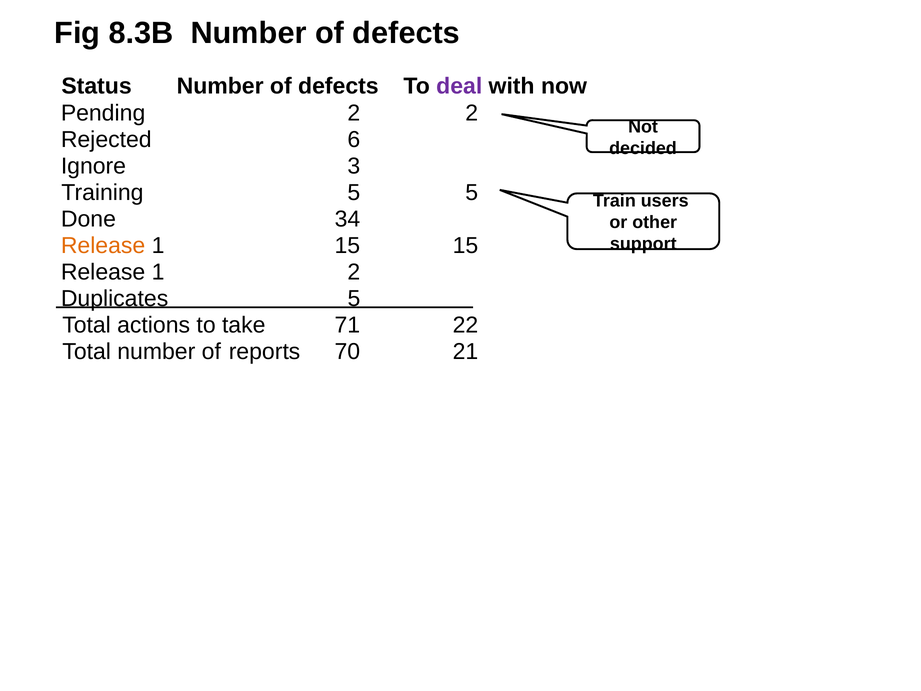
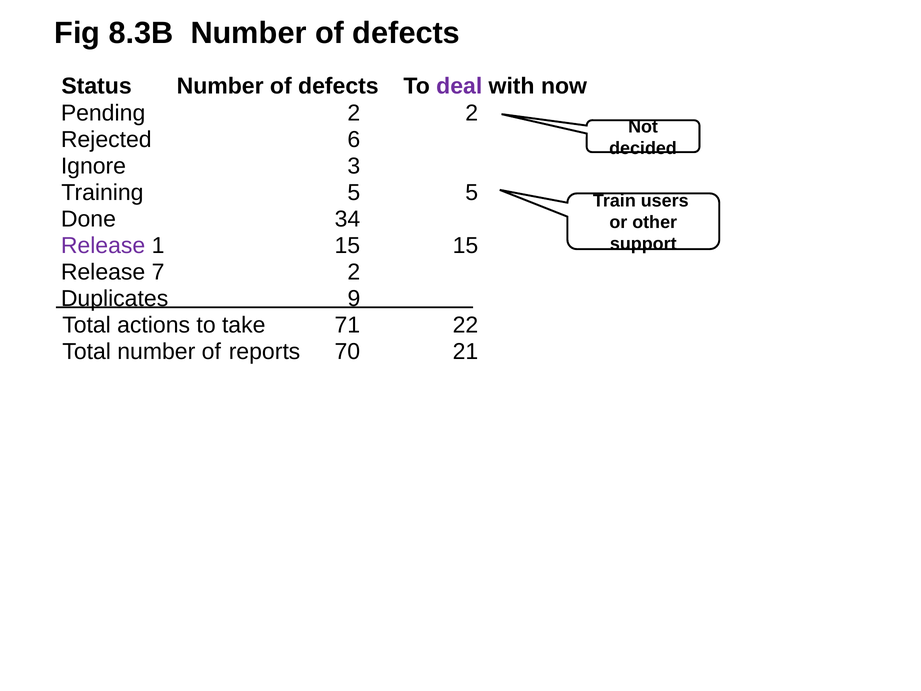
Release colour: orange -> purple (103, 246)
1: 1 -> 7 (158, 272)
Duplicates 5: 5 -> 9 (354, 299)
